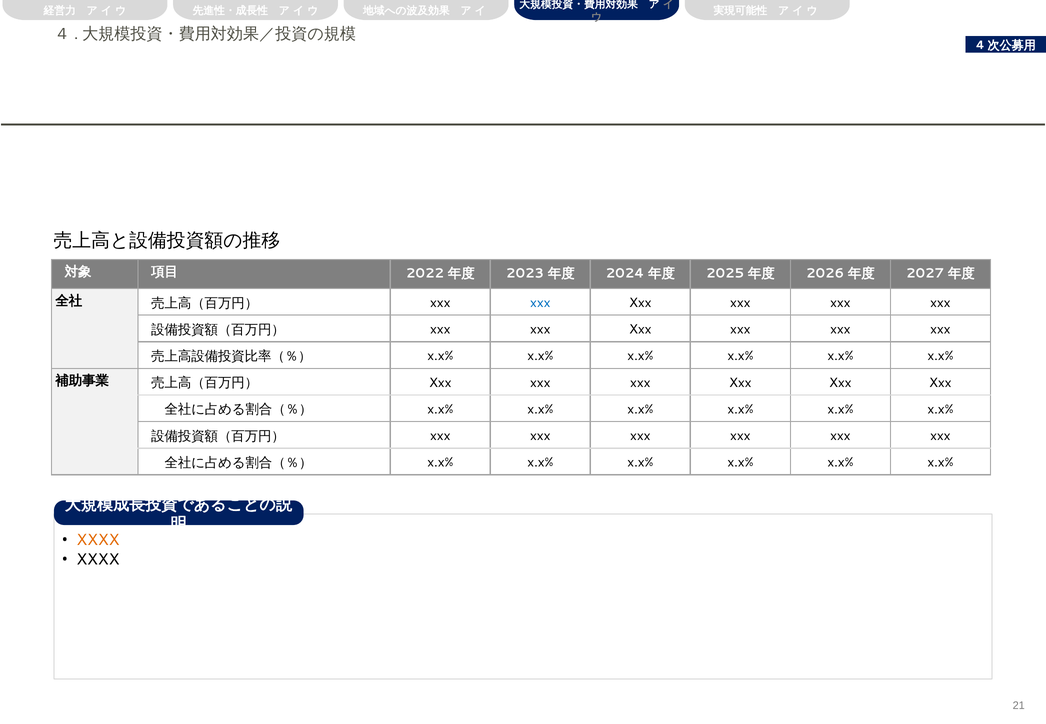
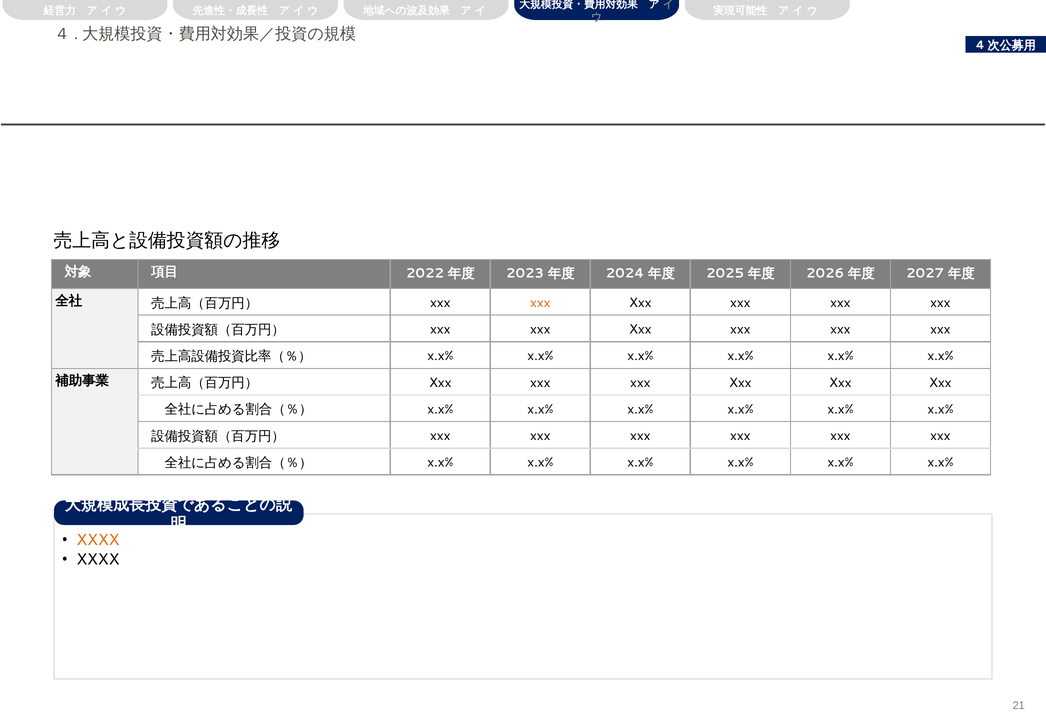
xxx colour: blue -> orange (540, 303)
